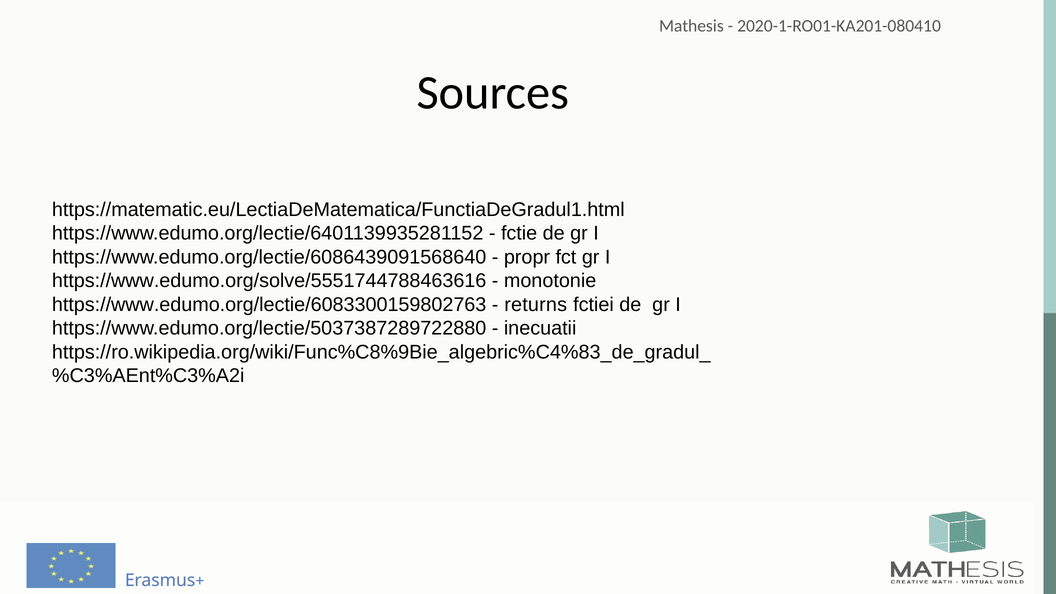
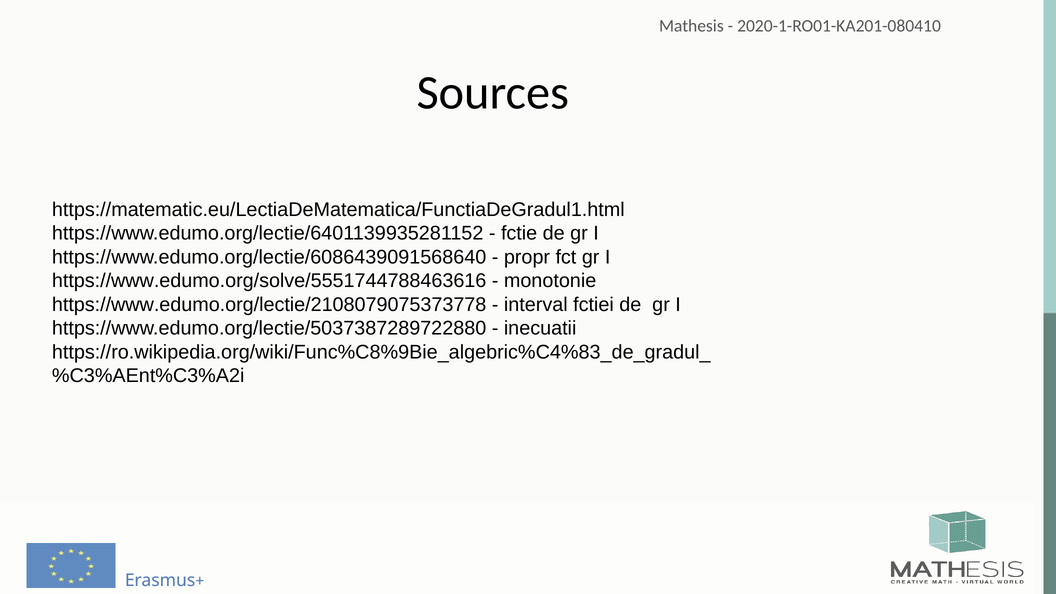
https://www.edumo.org/lectie/6083300159802763: https://www.edumo.org/lectie/6083300159802763 -> https://www.edumo.org/lectie/2108079075373778 (269, 305)
returns: returns -> interval (536, 305)
